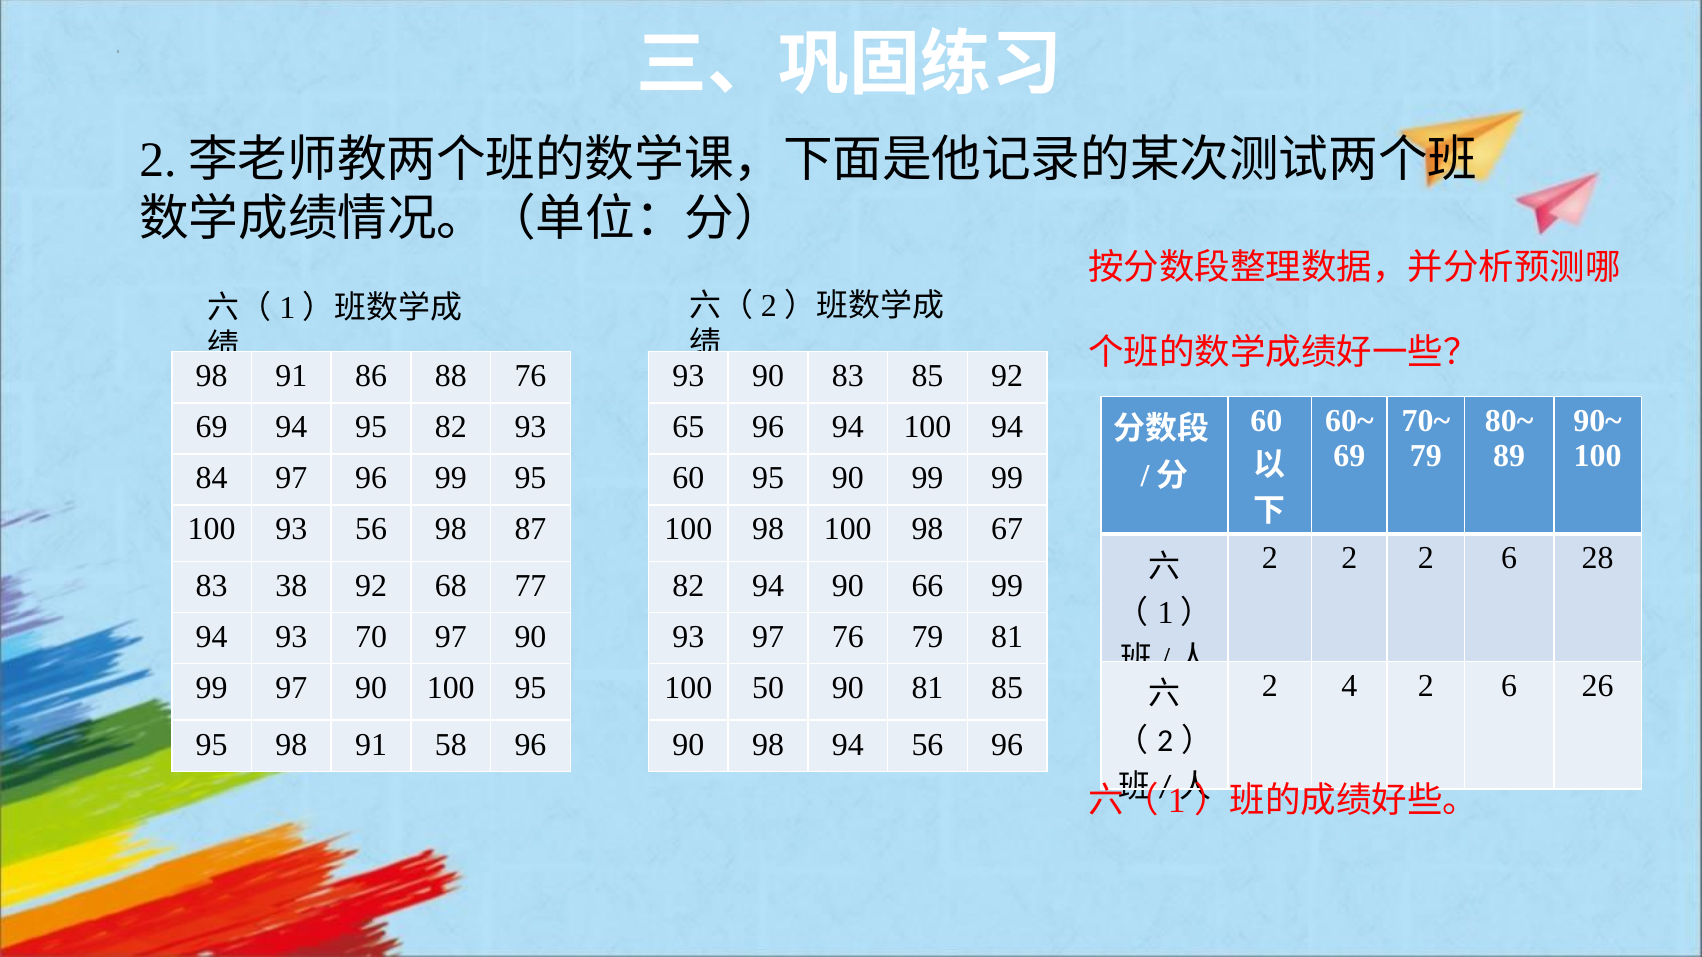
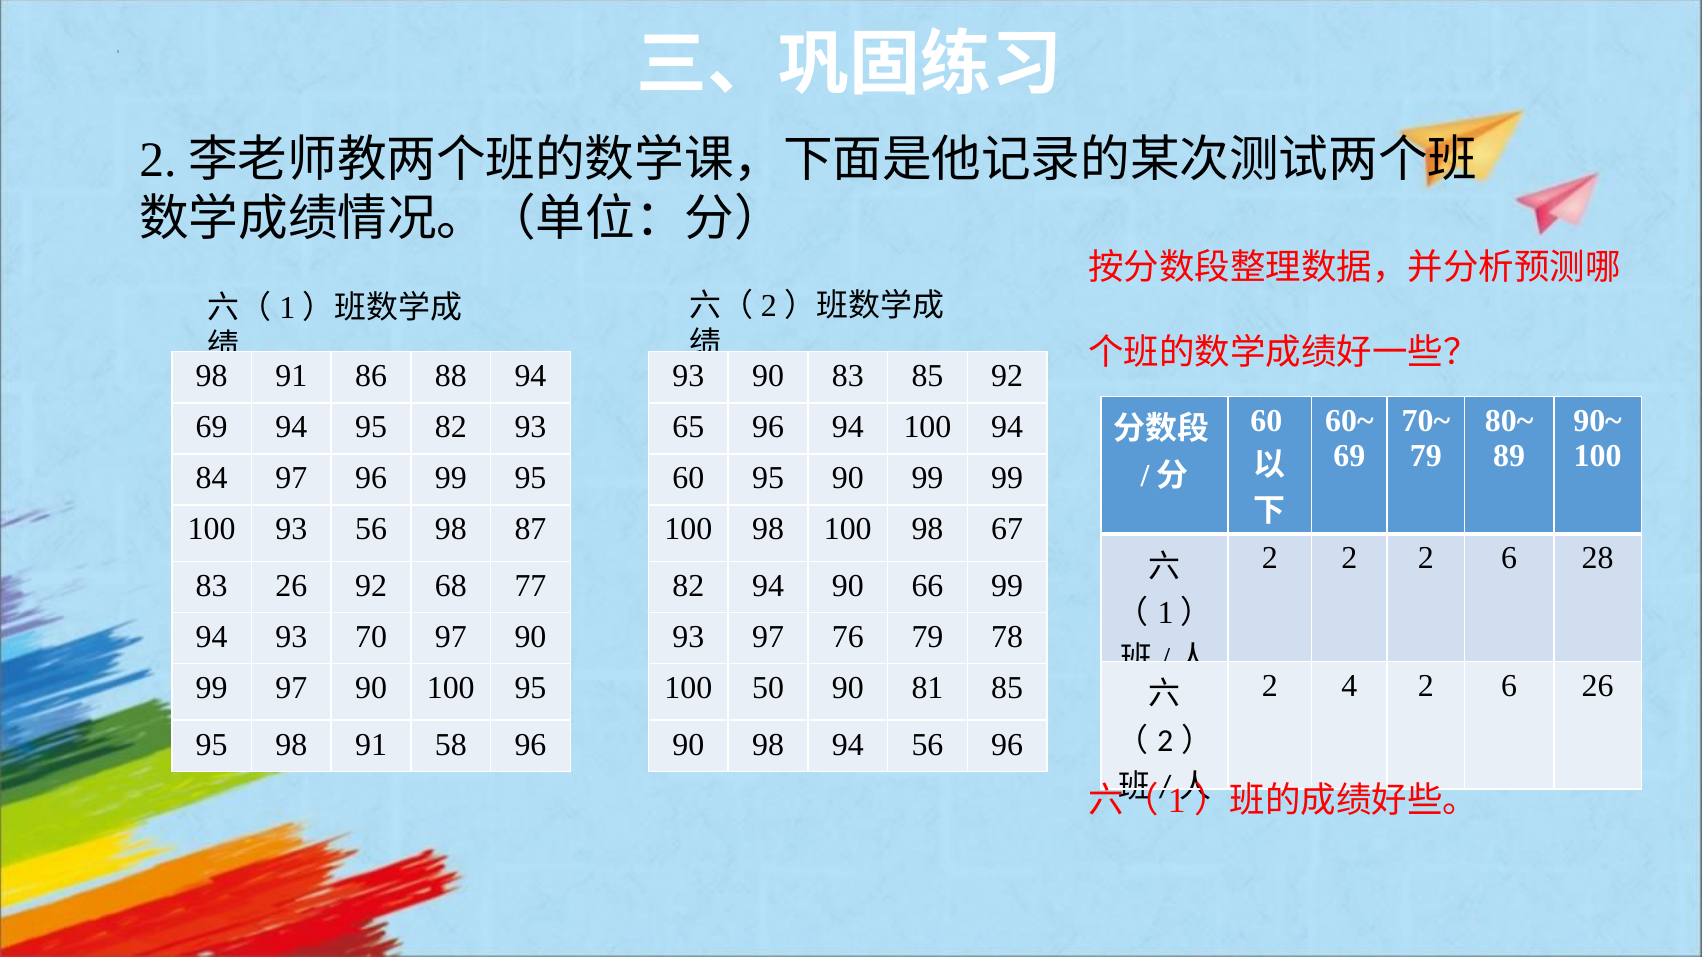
88 76: 76 -> 94 (530, 376)
83 38: 38 -> 26 (291, 586)
79 81: 81 -> 78 (1007, 637)
